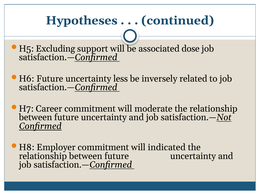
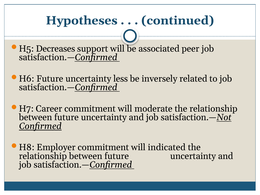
Excluding: Excluding -> Decreases (56, 49)
dose: dose -> peer (190, 49)
